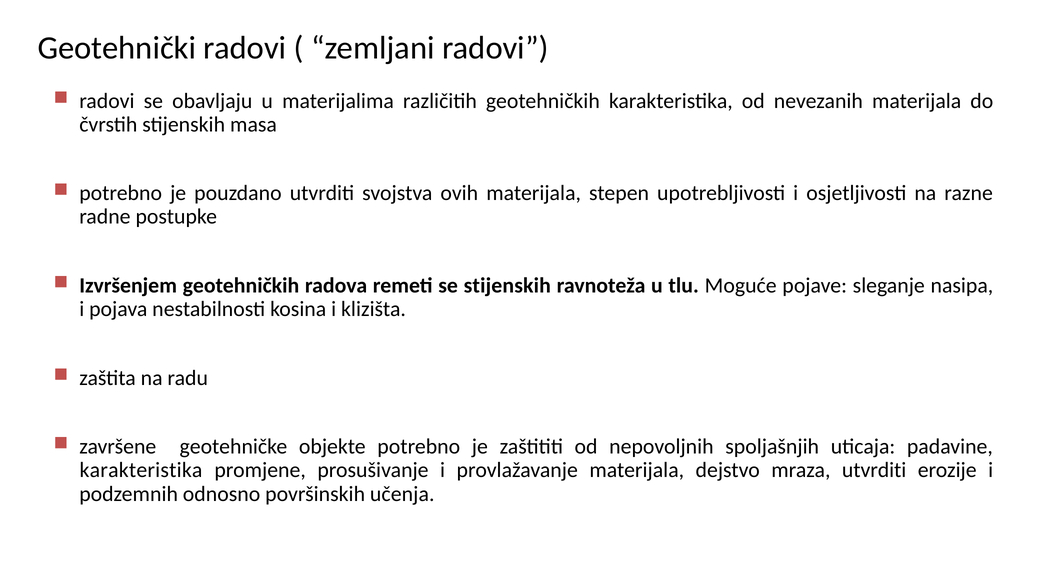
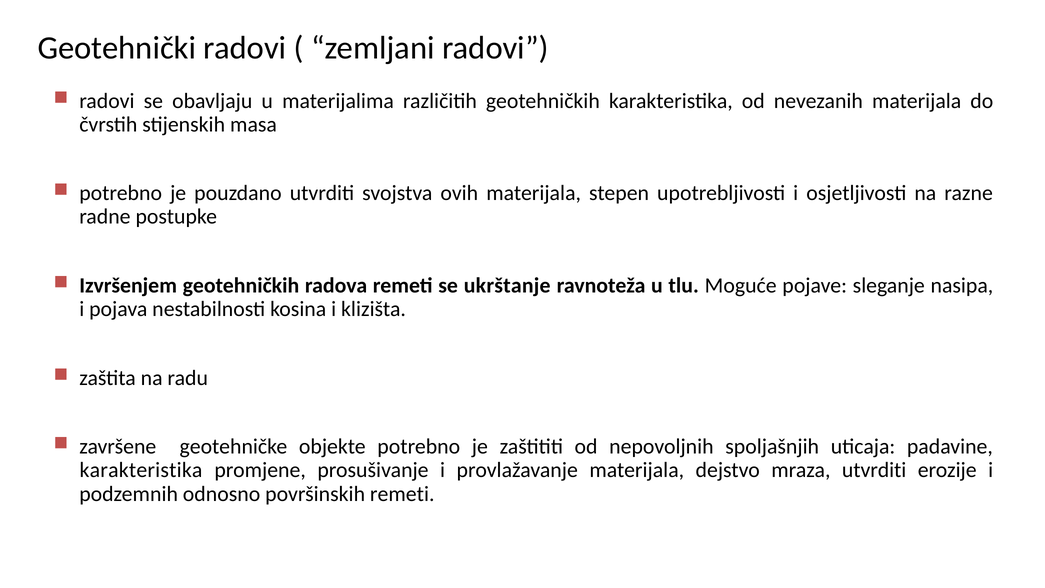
se stijenskih: stijenskih -> ukrštanje (507, 286)
površinskih učenja: učenja -> remeti (402, 494)
